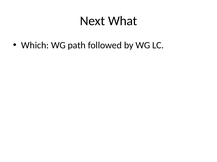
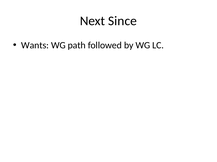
What: What -> Since (122, 21)
Which: Which -> Wants (35, 46)
